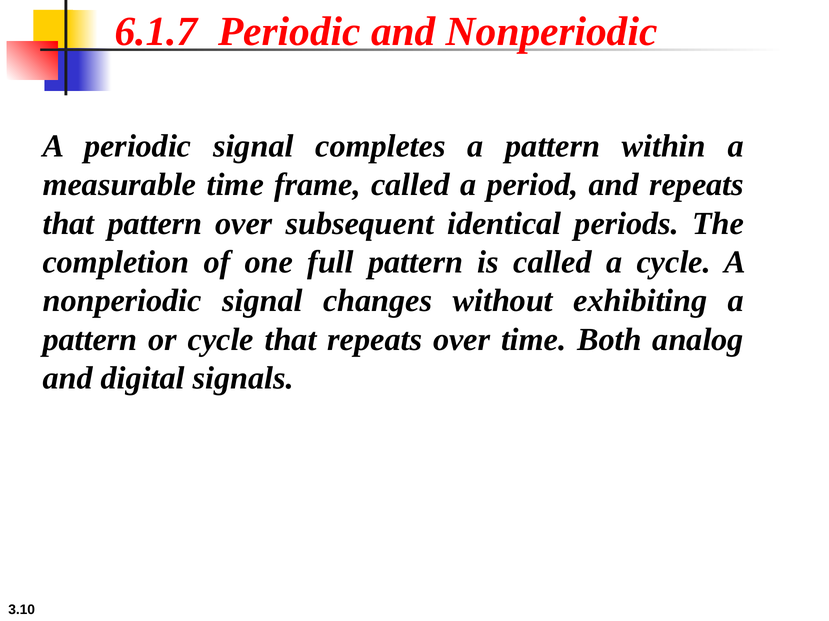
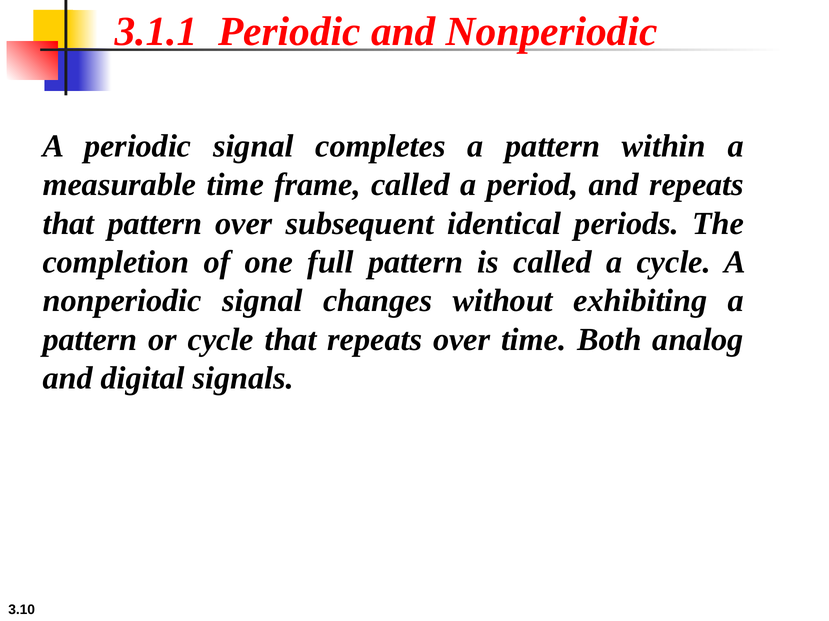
6.1.7: 6.1.7 -> 3.1.1 (156, 32)
